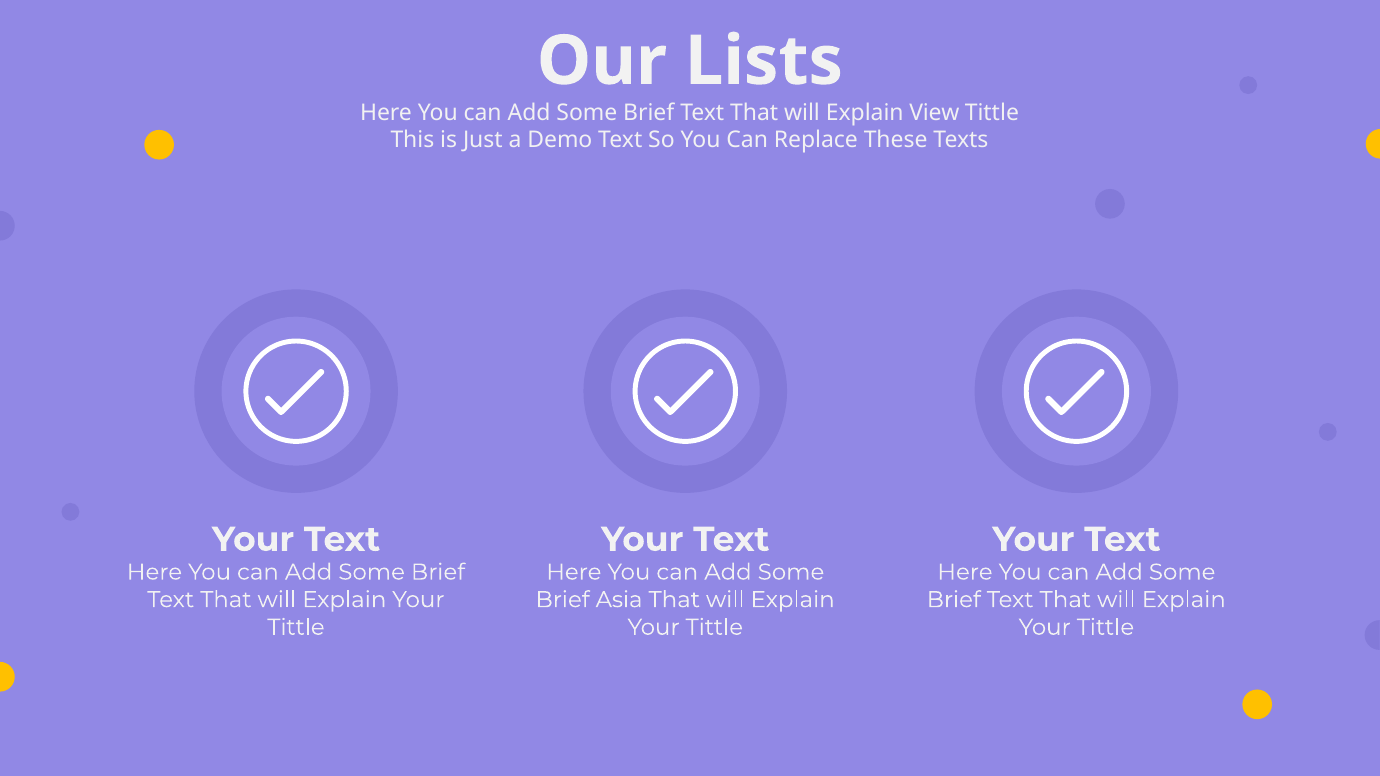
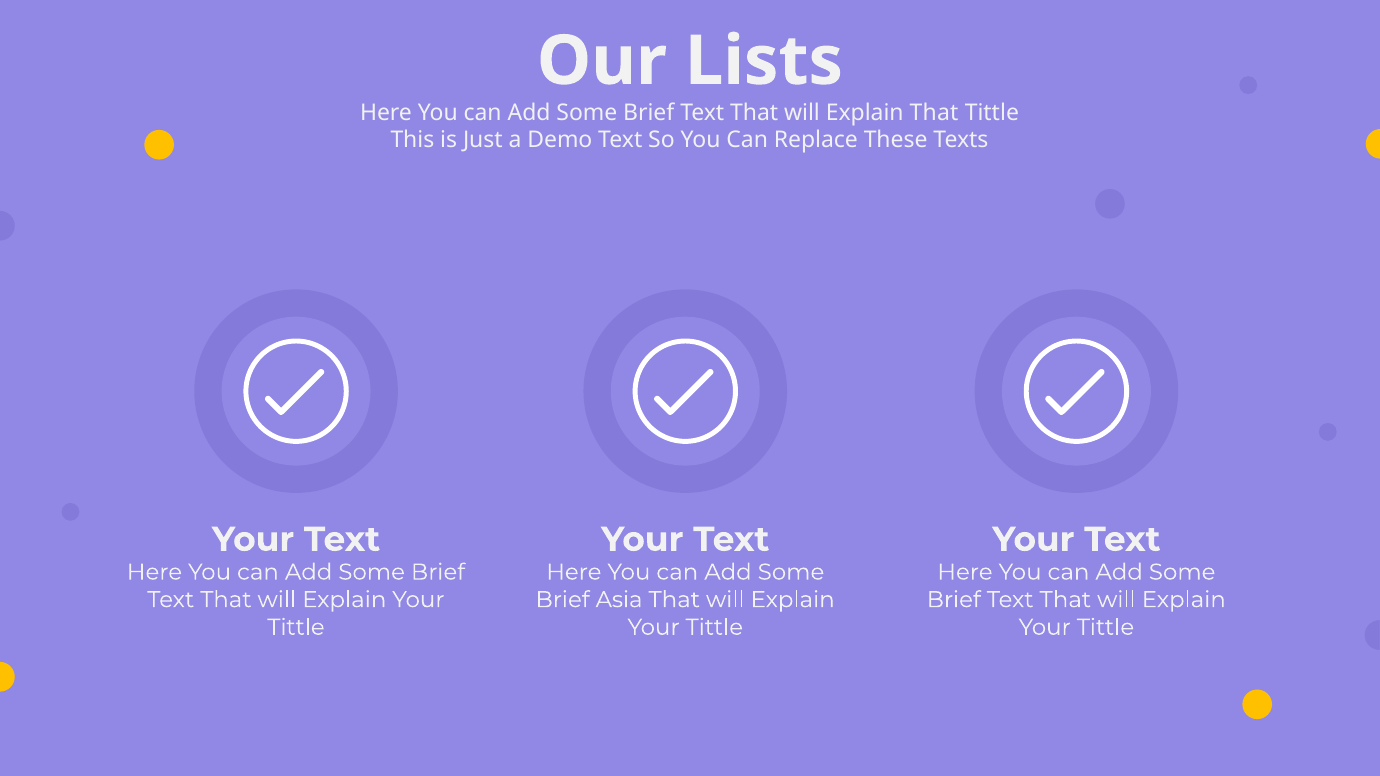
Explain View: View -> That (934, 113)
